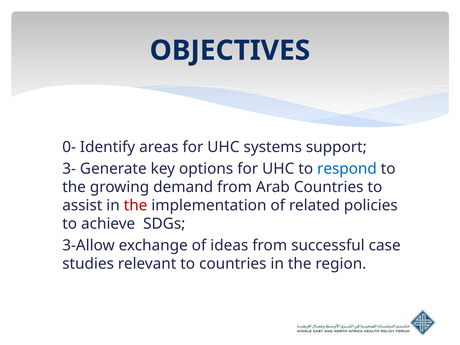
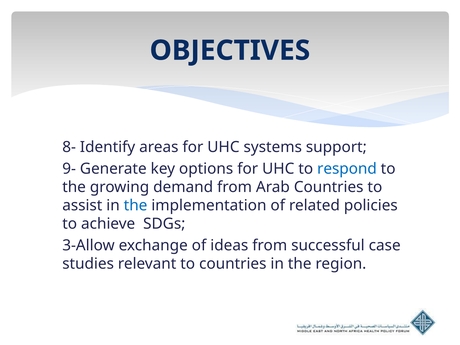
0-: 0- -> 8- (69, 147)
3-: 3- -> 9- (69, 169)
the colour: red -> blue (136, 205)
